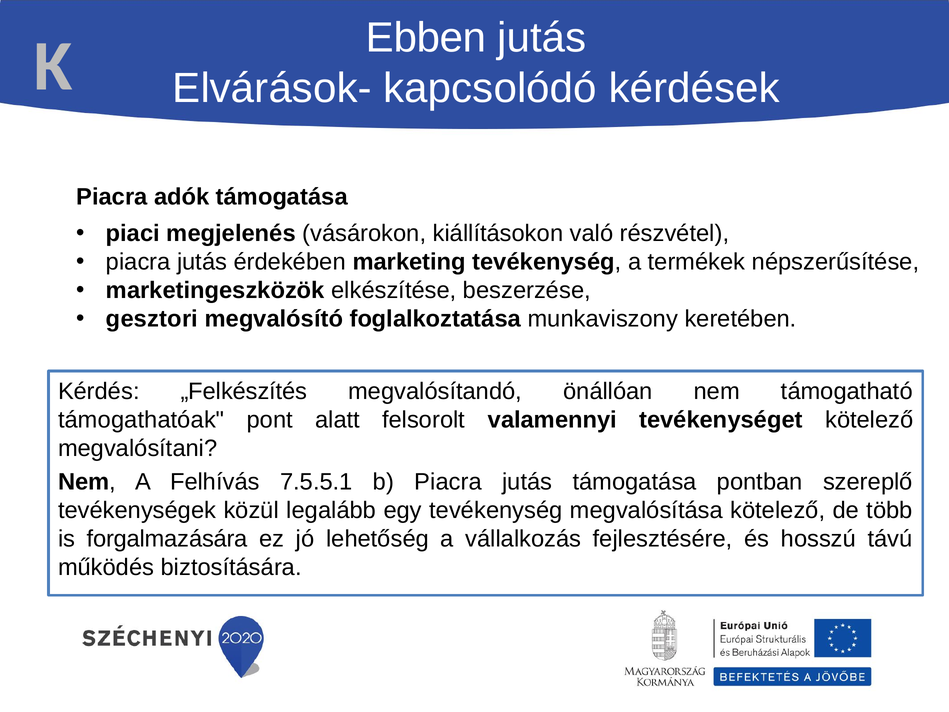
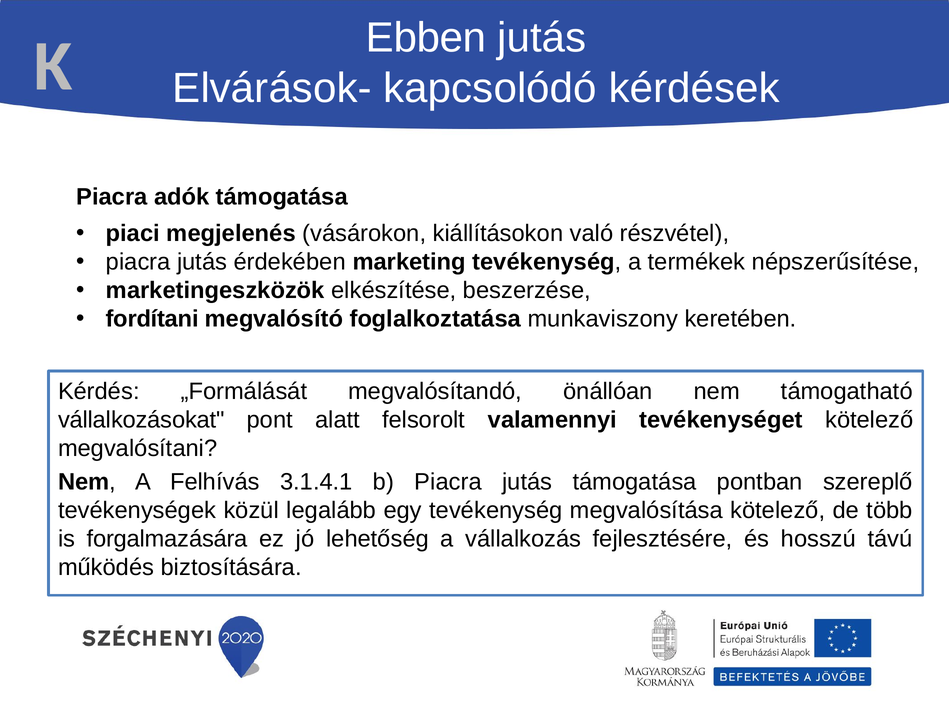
gesztori: gesztori -> fordítani (152, 319)
„Felkészítés: „Felkészítés -> „Formálását (244, 391)
támogathatóak: támogathatóak -> vállalkozásokat (141, 420)
7.5.5.1: 7.5.5.1 -> 3.1.4.1 (316, 482)
